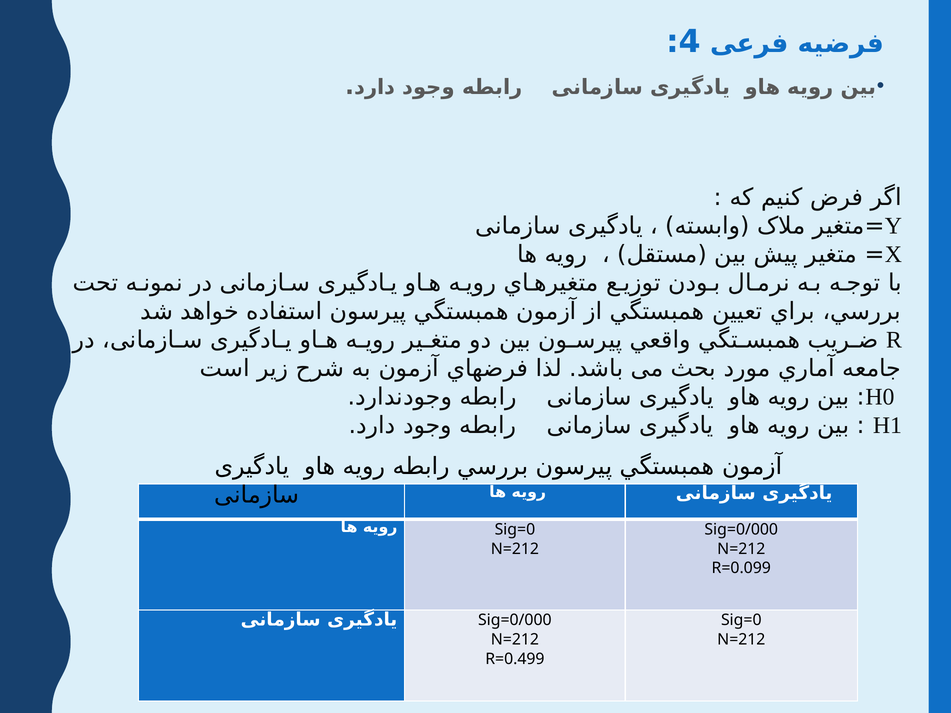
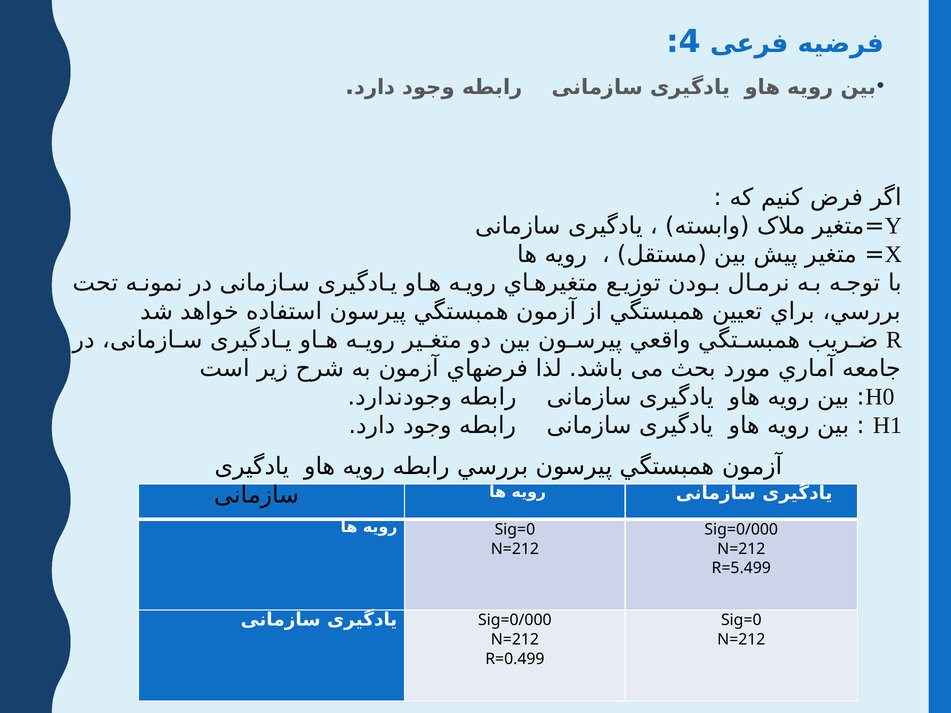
R=0.099: R=0.099 -> R=5.499 (741, 568)
